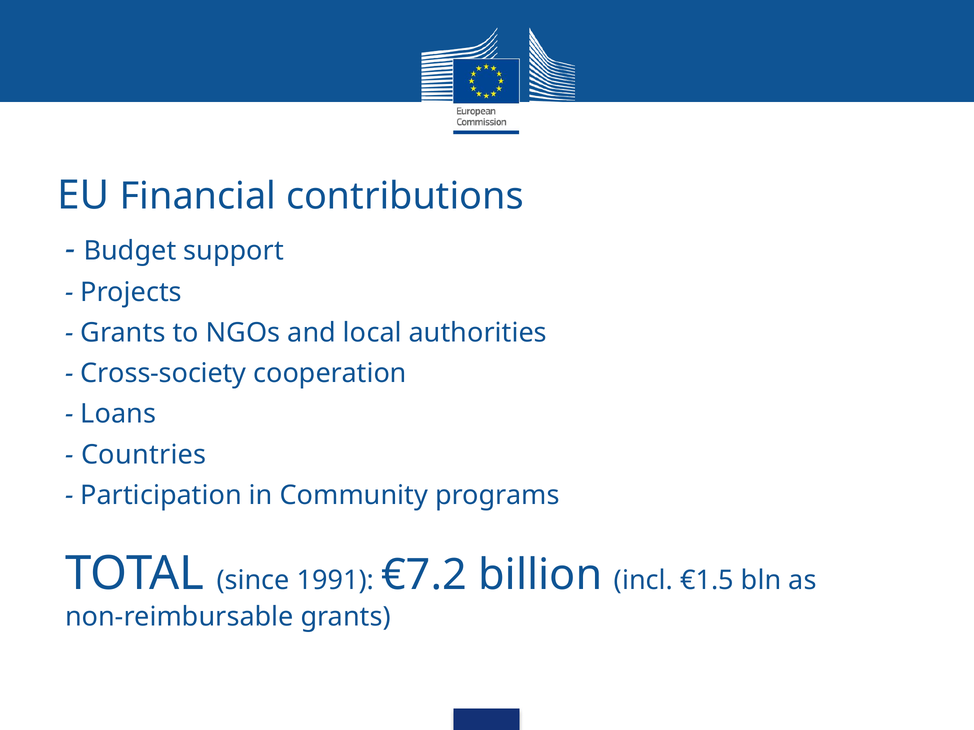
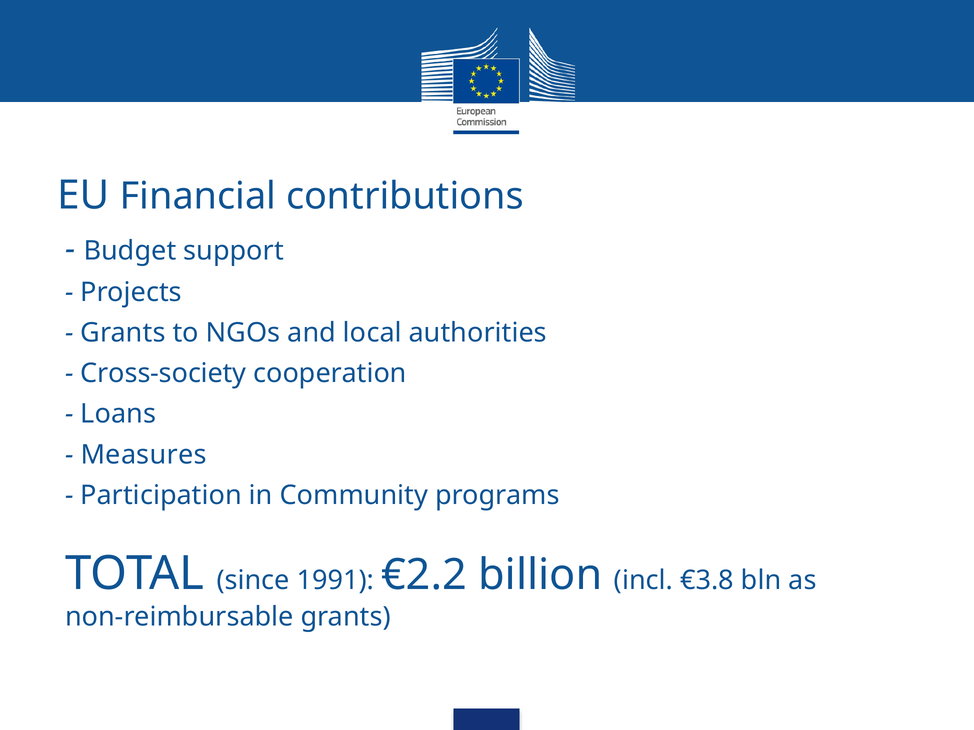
Countries: Countries -> Measures (144, 455)
€7.2: €7.2 -> €2.2 (424, 575)
€1.5: €1.5 -> €3.8 (707, 581)
